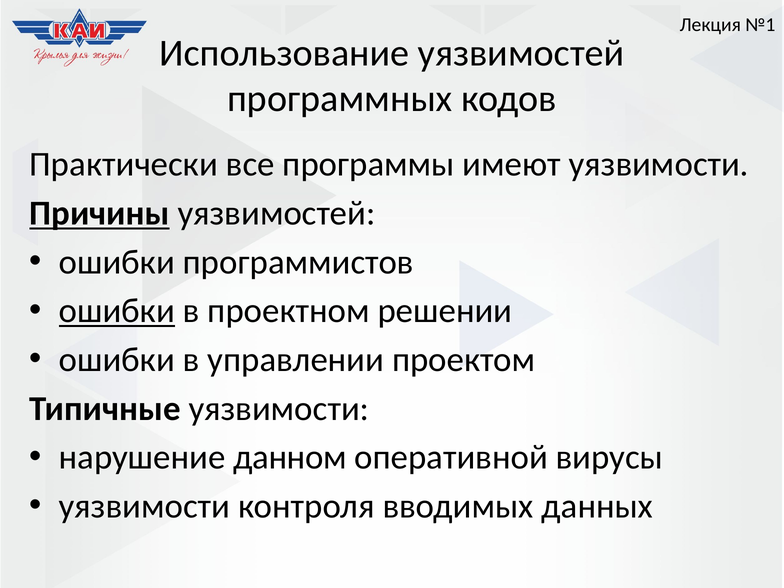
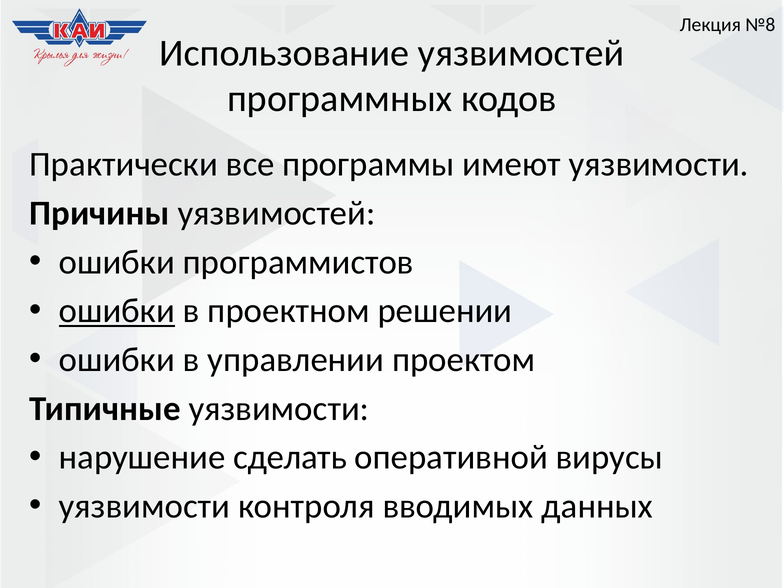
№1: №1 -> №8 (760, 25)
Причины underline: present -> none (99, 213)
данном: данном -> сделать (290, 457)
